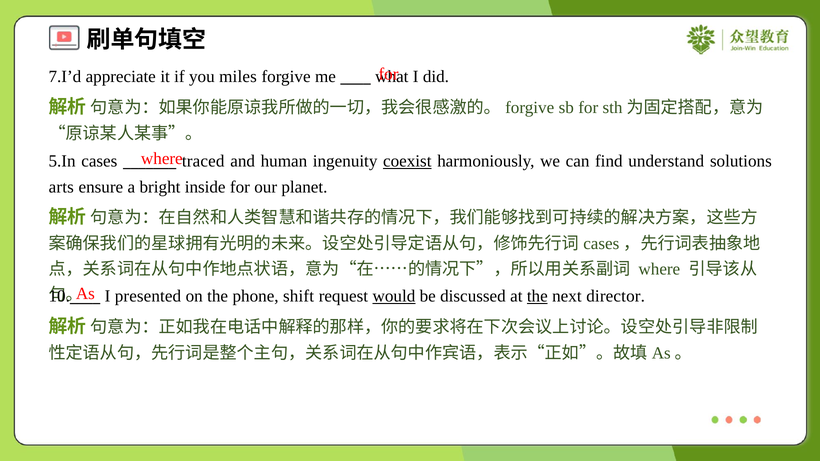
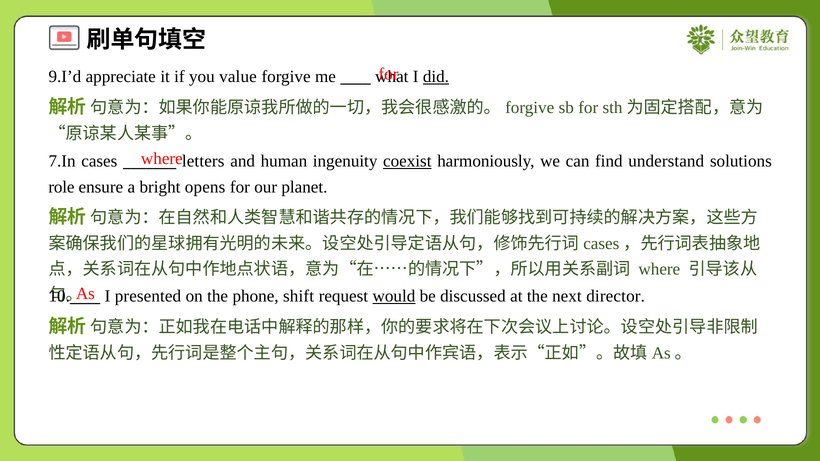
7.I’d: 7.I’d -> 9.I’d (65, 77)
miles: miles -> value (238, 77)
did underline: none -> present (436, 77)
5.In: 5.In -> 7.In (62, 161)
traced: traced -> letters (203, 161)
arts: arts -> role (61, 187)
inside: inside -> opens (205, 187)
the underline: present -> none (537, 296)
